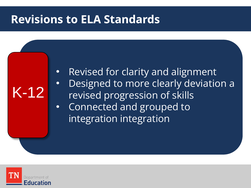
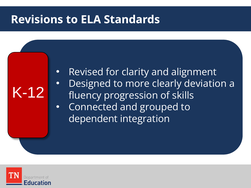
revised: revised -> fluency (85, 96)
integration: integration -> dependent (93, 119)
